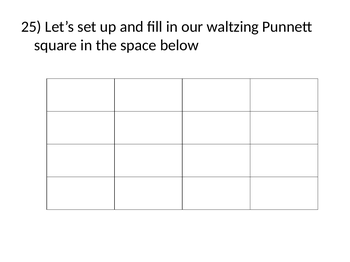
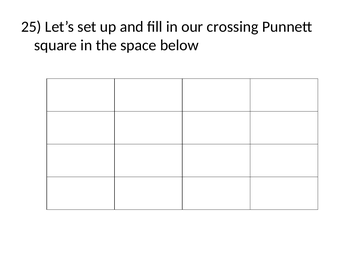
waltzing: waltzing -> crossing (233, 27)
